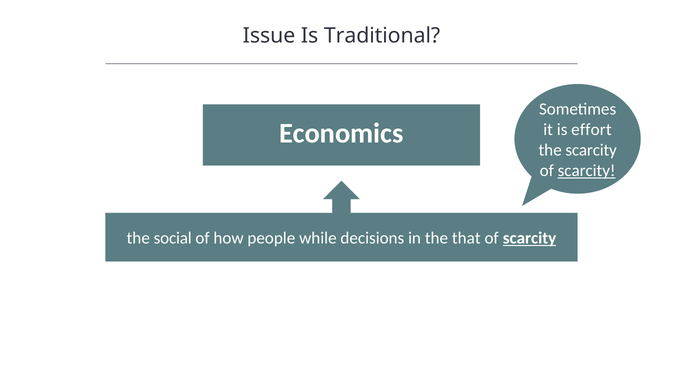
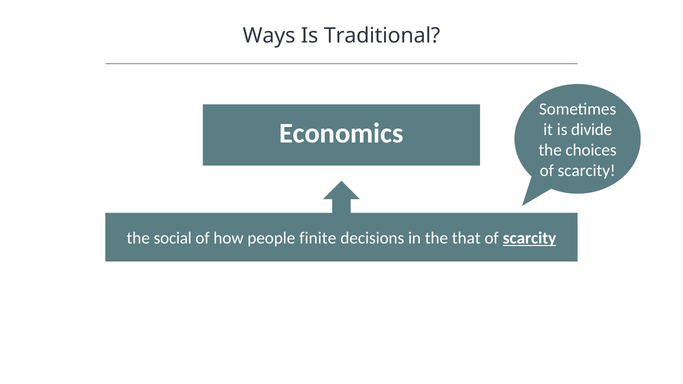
Issue: Issue -> Ways (269, 36)
effort: effort -> divide (592, 130)
the scarcity: scarcity -> choices (591, 150)
scarcity underline: present -> none (587, 171)
while: while -> finite (318, 238)
